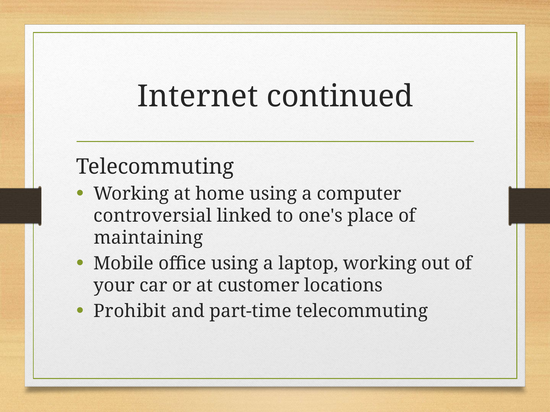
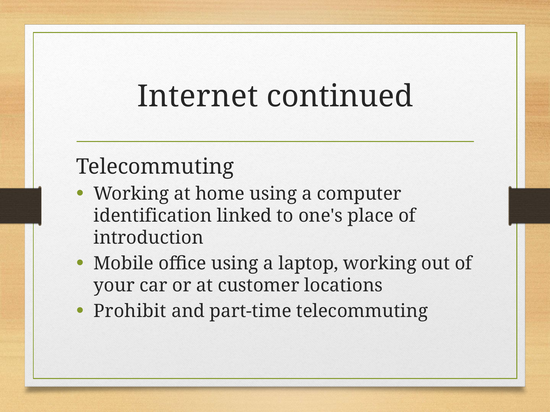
controversial: controversial -> identification (153, 216)
maintaining: maintaining -> introduction (149, 238)
